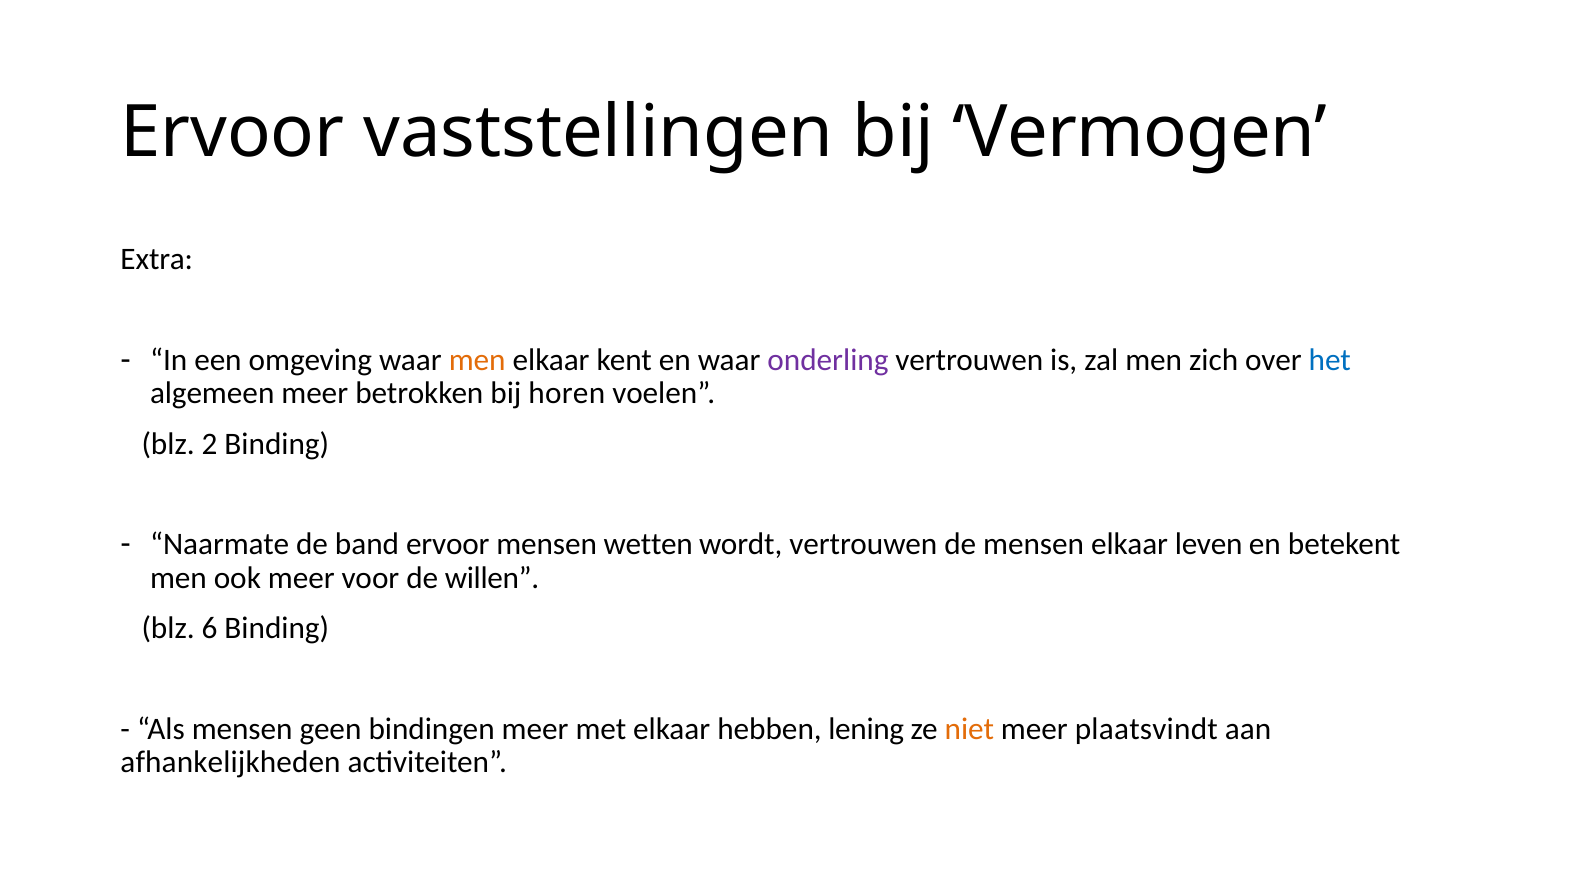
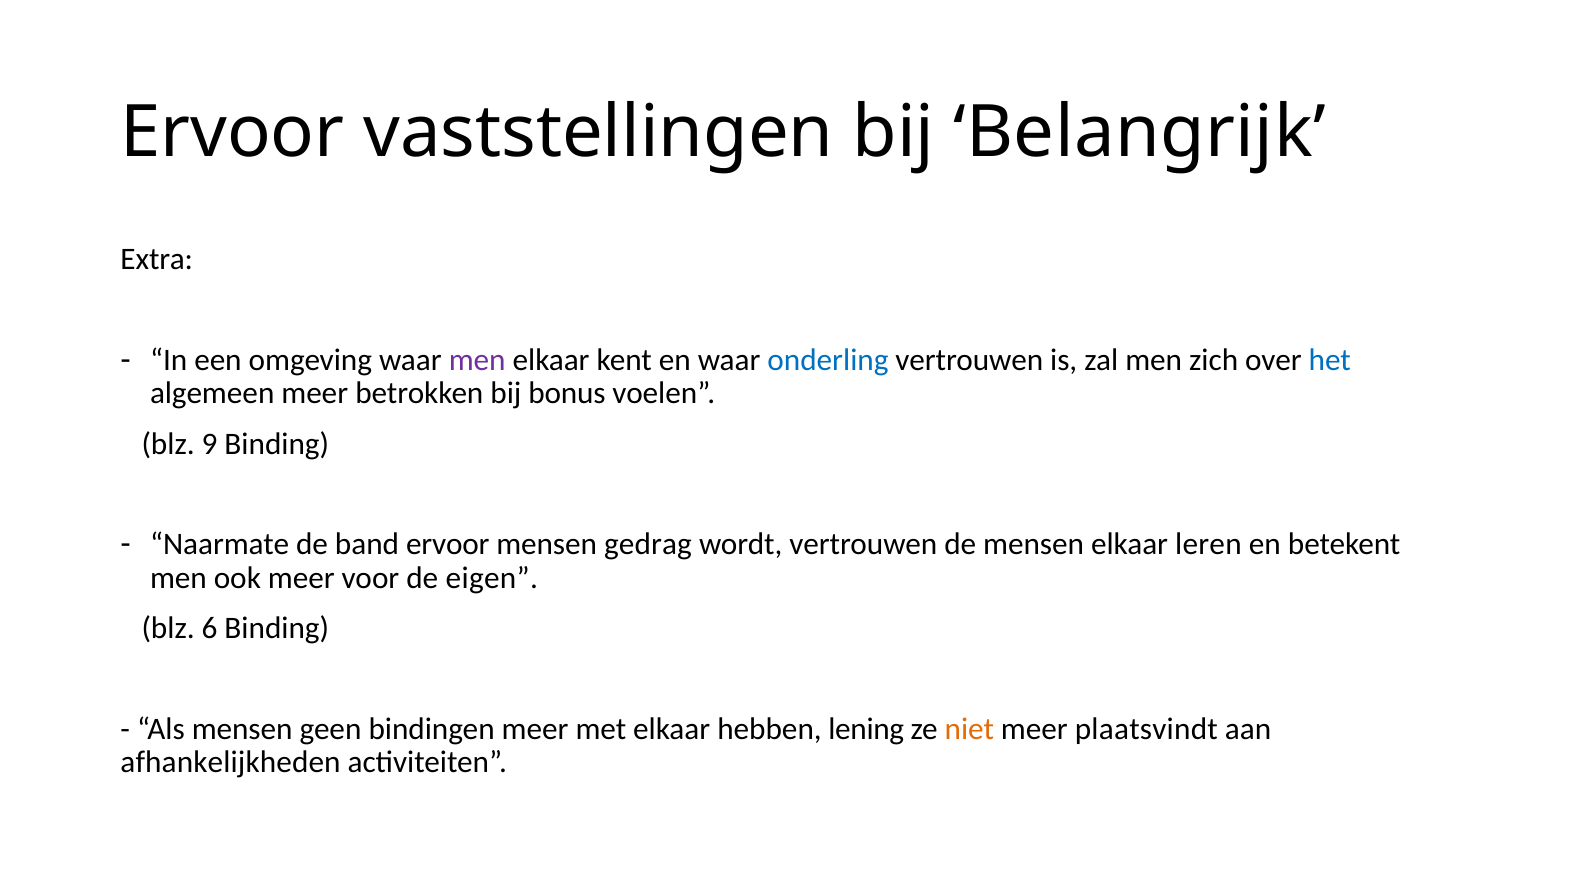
Vermogen: Vermogen -> Belangrijk (1139, 133)
men colour: orange -> purple (477, 360)
onderling colour: purple -> blue (828, 360)
horen: horen -> bonus (567, 393)
2: 2 -> 9 (210, 444)
wetten: wetten -> gedrag (648, 544)
leven: leven -> leren (1208, 544)
willen: willen -> eigen (492, 578)
